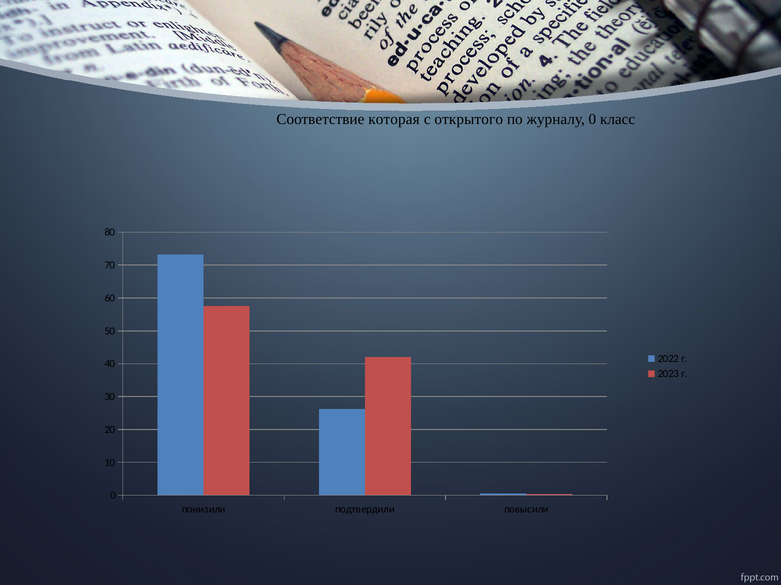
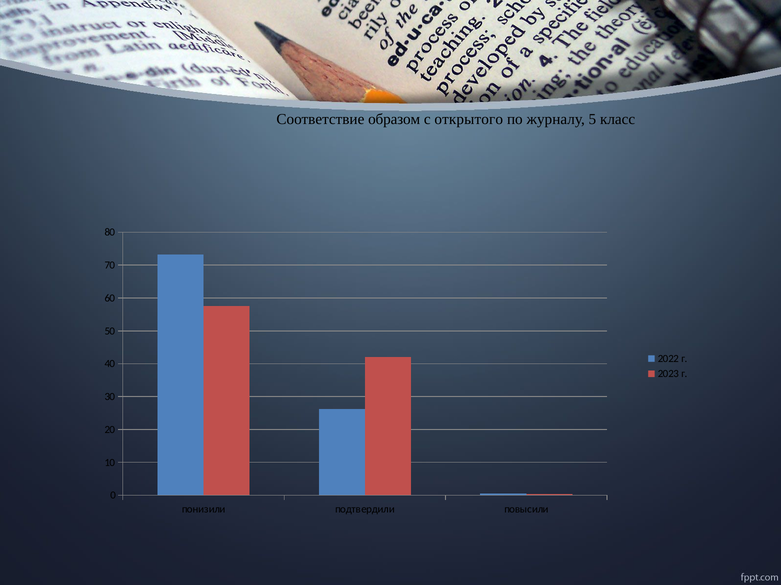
которая: которая -> образом (394, 120)
журналу 0: 0 -> 5 (592, 120)
